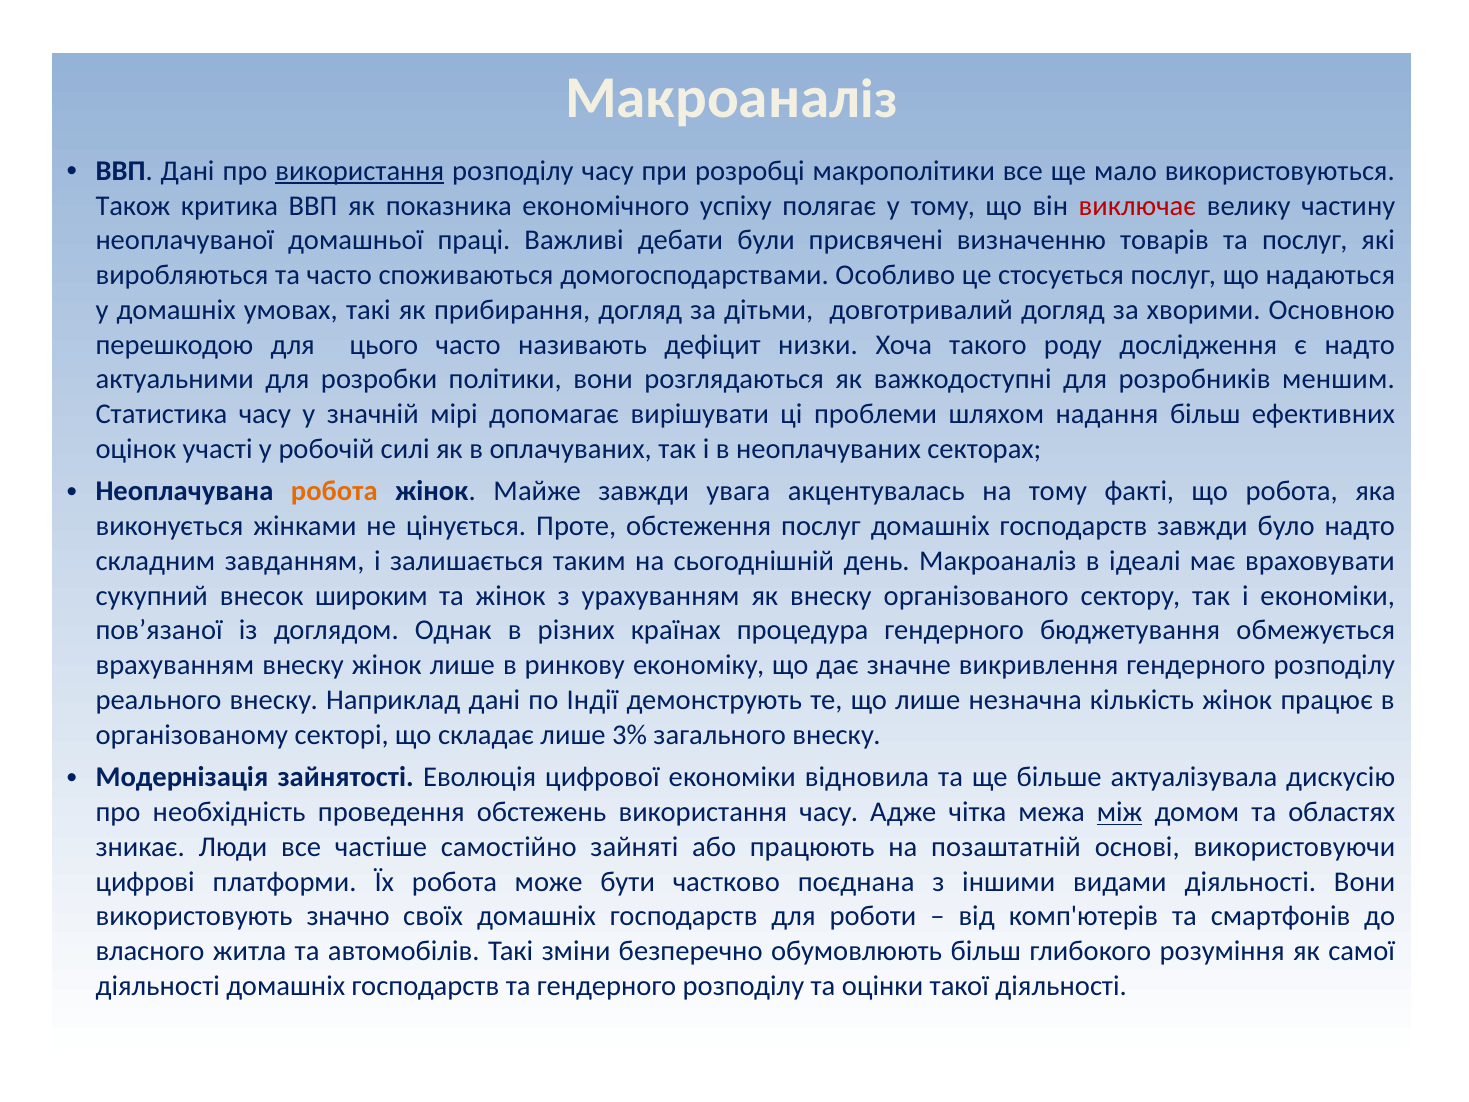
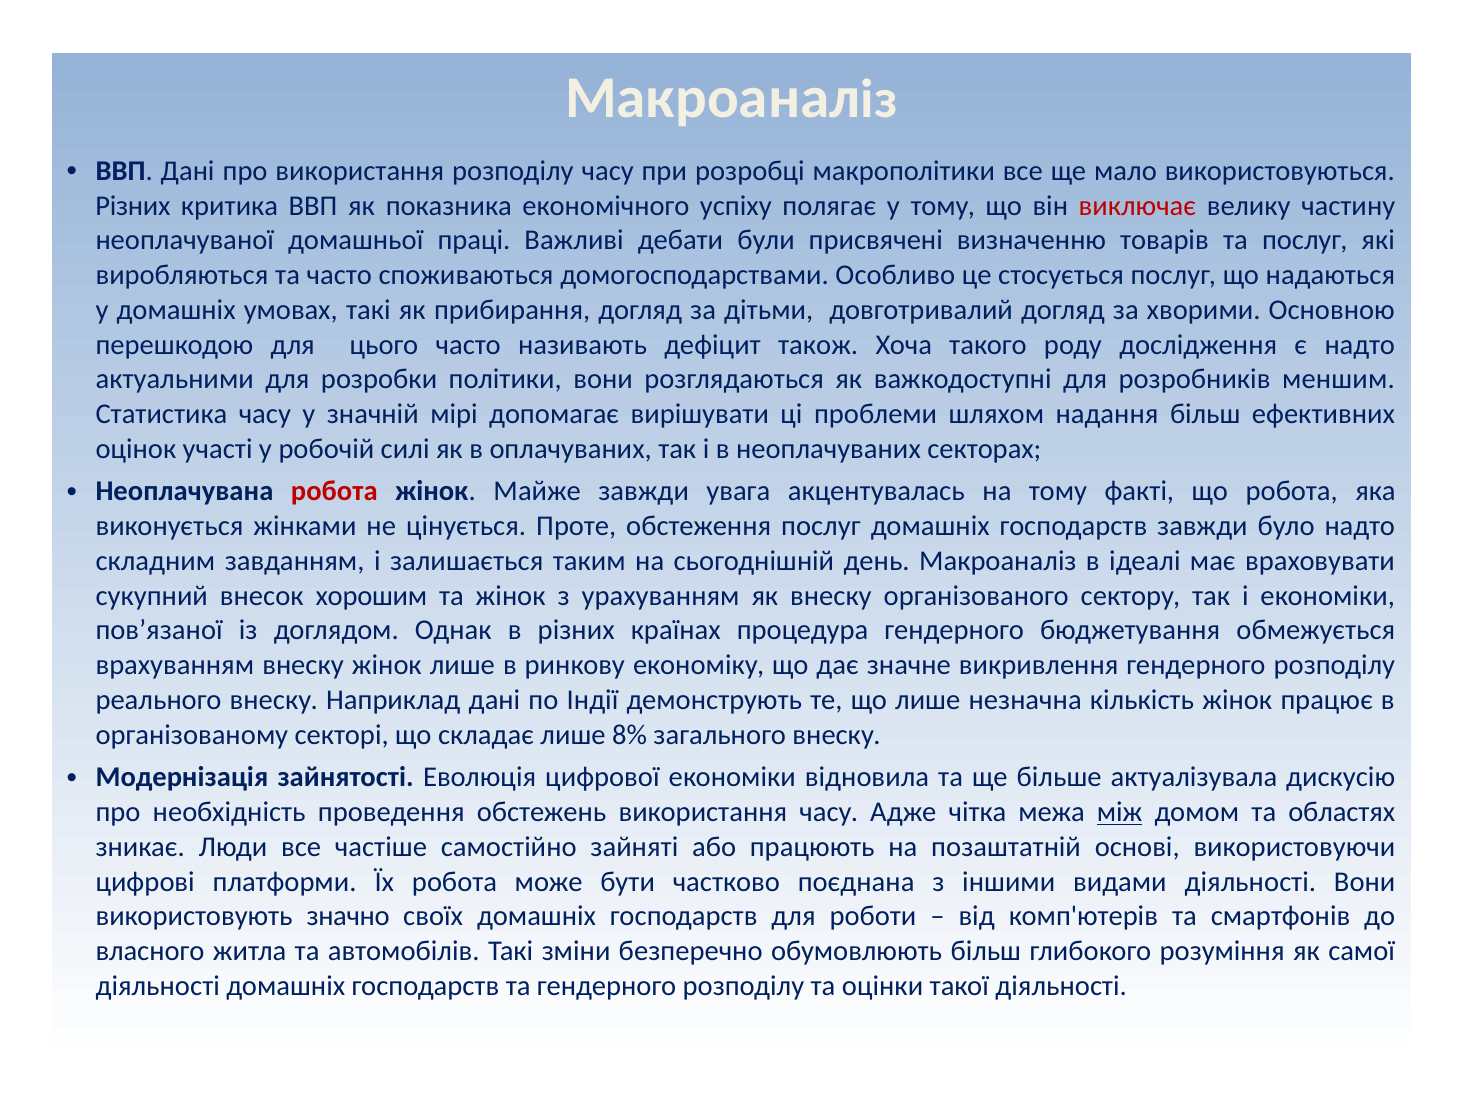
використання underline: present -> none (360, 171)
Також: Також -> Різних (133, 206)
низки: низки -> також (818, 345)
робота colour: orange -> red (334, 491)
широким: широким -> хорошим (371, 596)
3%: 3% -> 8% (630, 735)
